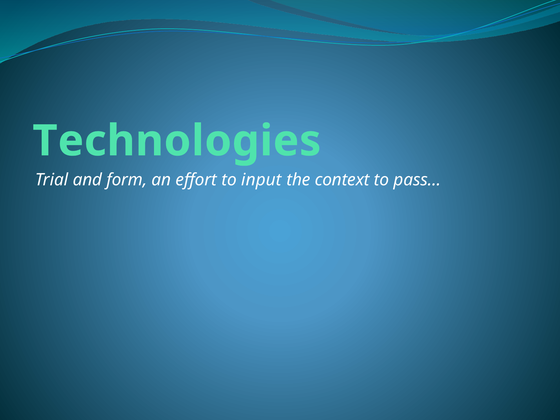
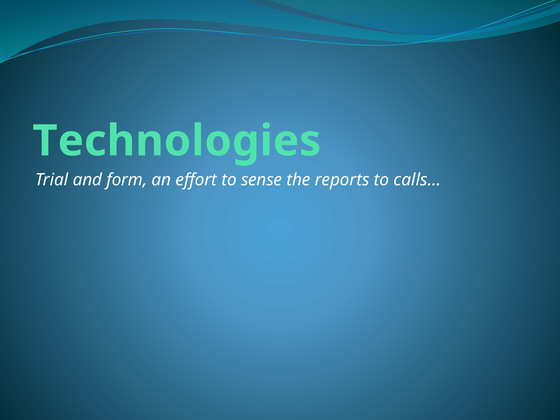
input: input -> sense (262, 180)
context: context -> reports (342, 180)
pass…: pass… -> calls… (417, 180)
